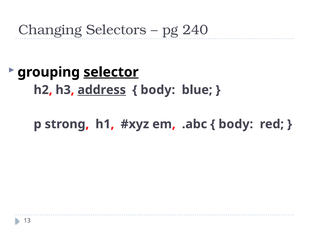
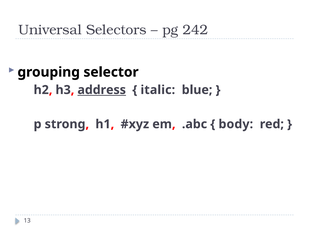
Changing: Changing -> Universal (50, 30)
240: 240 -> 242 (195, 30)
selector underline: present -> none (111, 72)
body: body -> italic (158, 90)
